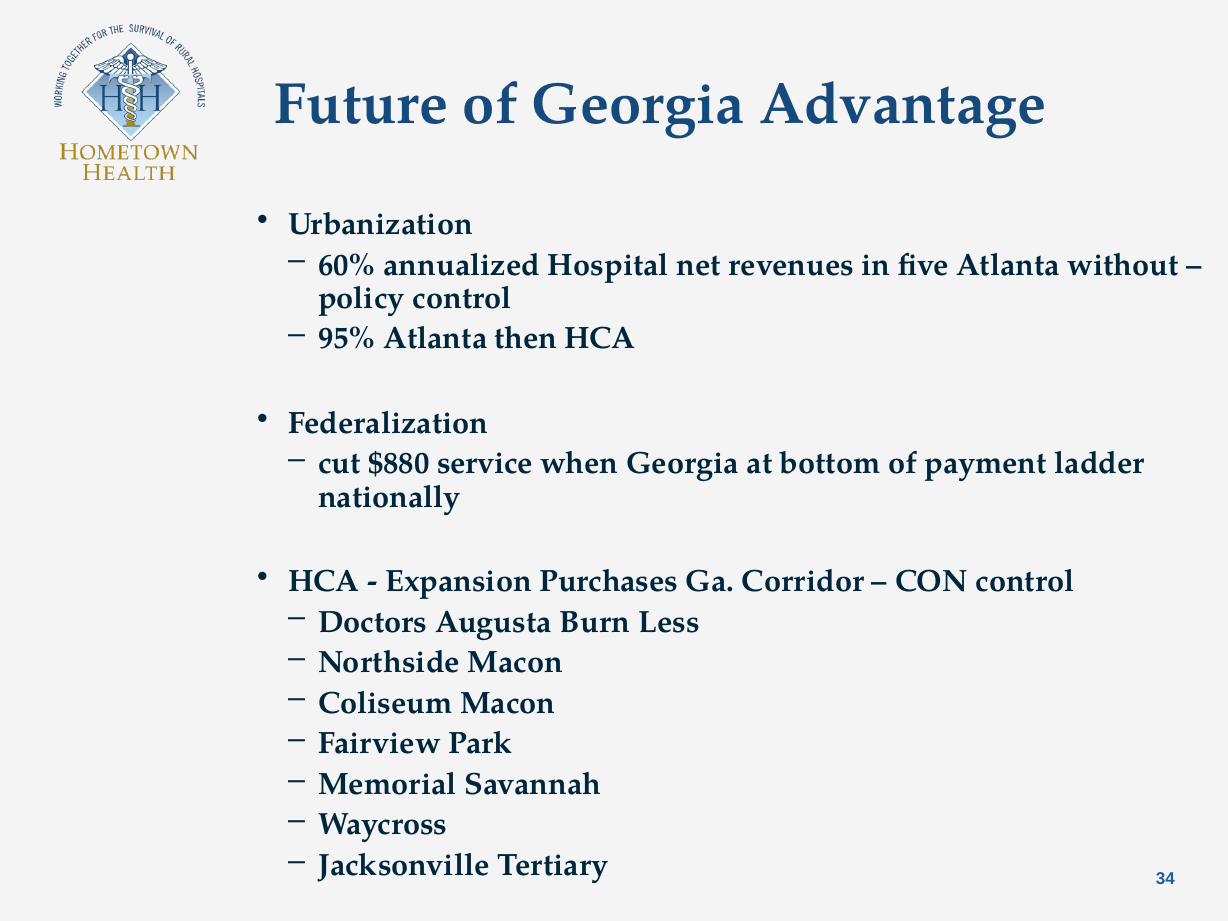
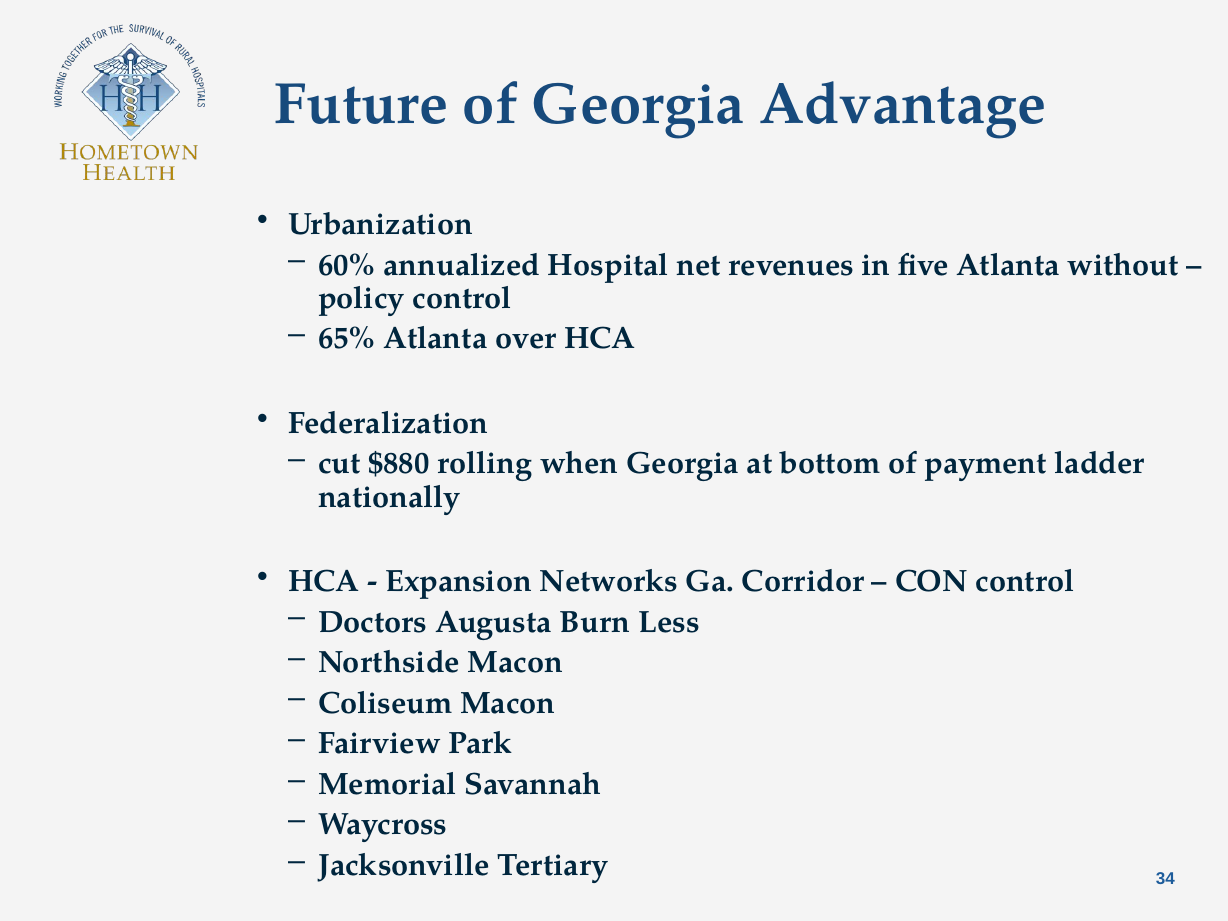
95%: 95% -> 65% (347, 339)
then: then -> over (526, 339)
service: service -> rolling (485, 464)
Purchases: Purchases -> Networks (609, 582)
